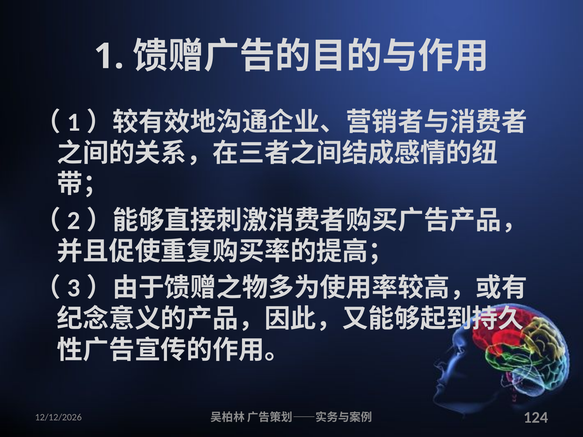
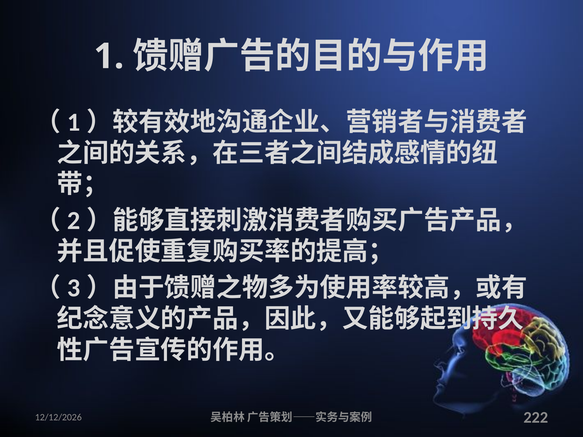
124: 124 -> 222 (536, 418)
